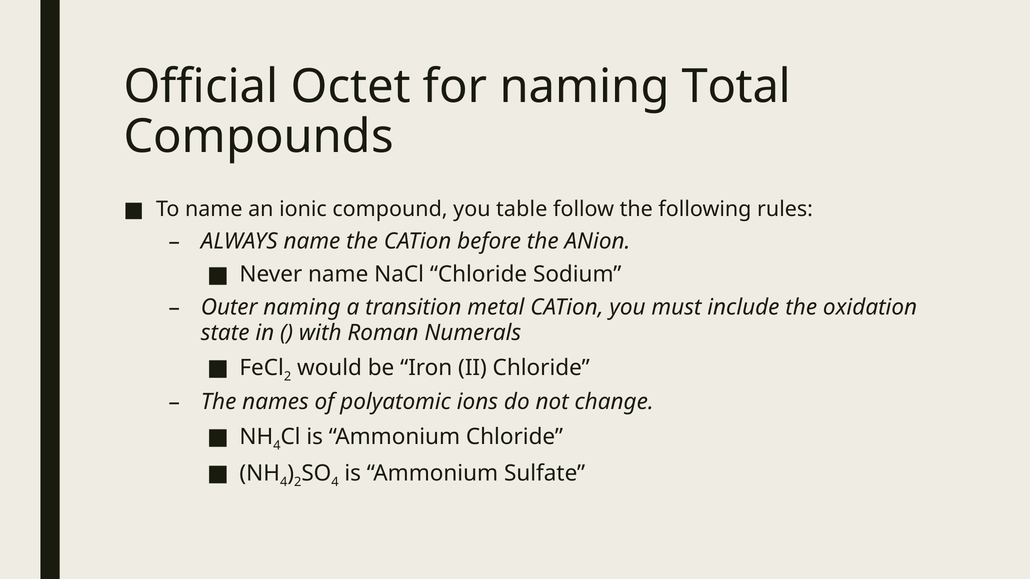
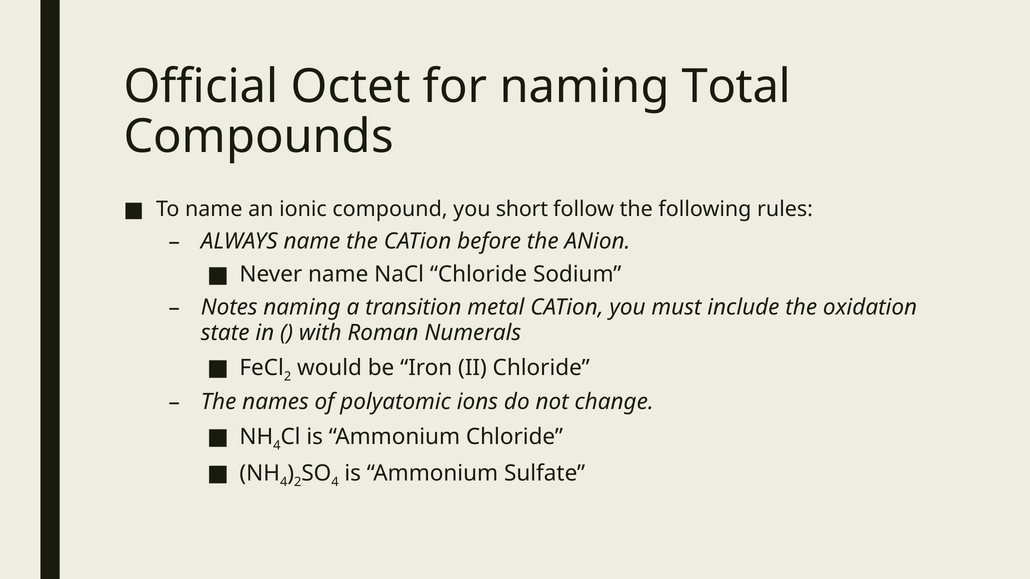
table: table -> short (522, 209)
Outer: Outer -> Notes (229, 307)
